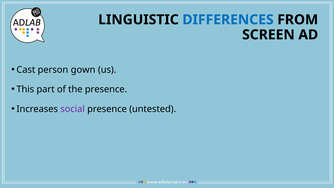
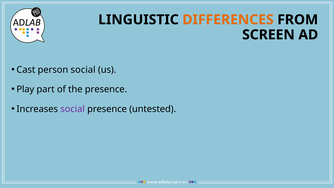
DIFFERENCES colour: blue -> orange (228, 20)
person gown: gown -> social (83, 70)
This: This -> Play (25, 89)
